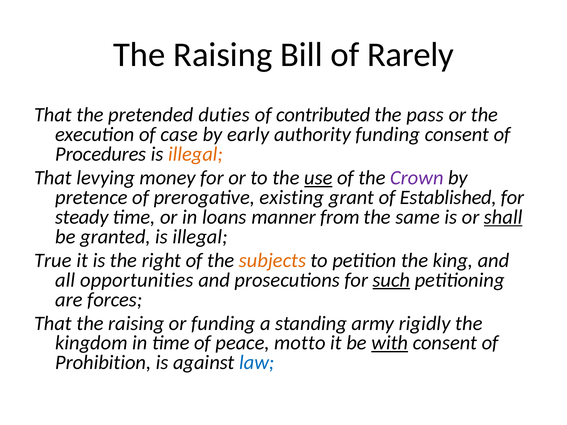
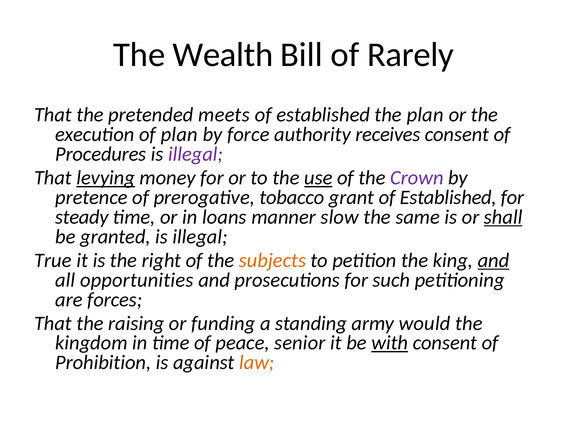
Raising: Raising -> Wealth (223, 55)
duties: duties -> meets (224, 115)
contributed: contributed -> established (323, 115)
the pass: pass -> plan (425, 115)
of case: case -> plan (179, 135)
early: early -> force (248, 135)
authority funding: funding -> receives (388, 135)
illegal colour: orange -> purple (196, 154)
levying underline: none -> present (106, 178)
existing: existing -> tobacco (292, 198)
from: from -> slow (340, 217)
and underline: none -> present (493, 260)
such underline: present -> none (391, 280)
rigidly: rigidly -> would (425, 323)
motto: motto -> senior (300, 343)
law colour: blue -> orange (257, 363)
